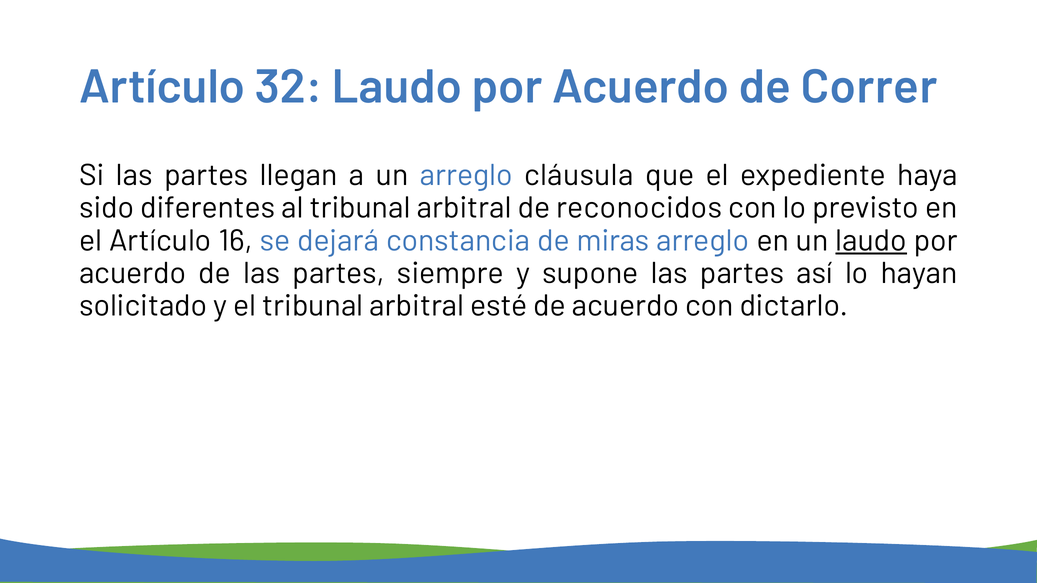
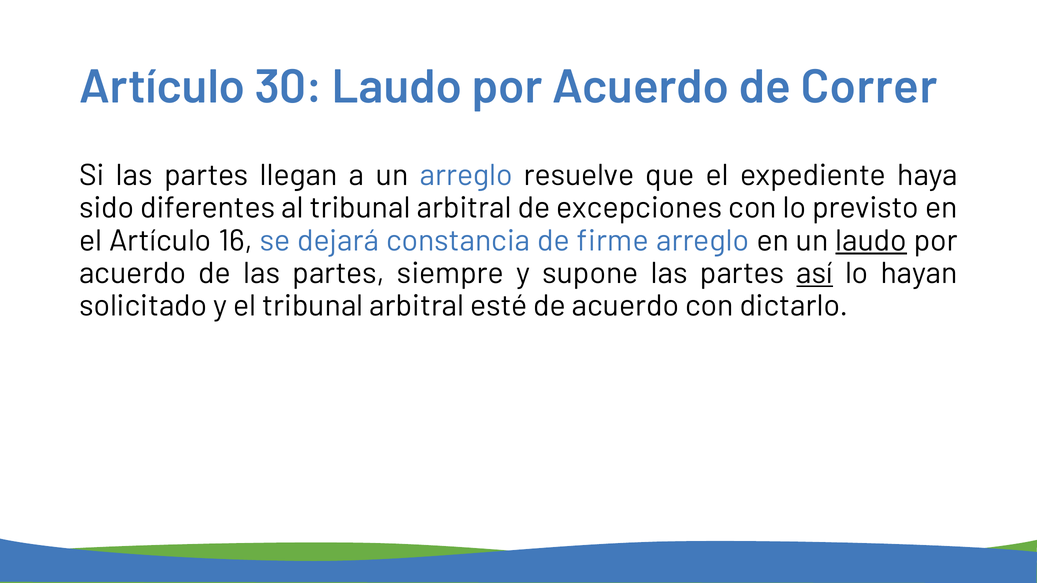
32: 32 -> 30 (289, 87)
cláusula: cláusula -> resuelve (579, 175)
reconocidos: reconocidos -> excepciones (639, 208)
miras: miras -> firme (613, 241)
así underline: none -> present (815, 273)
